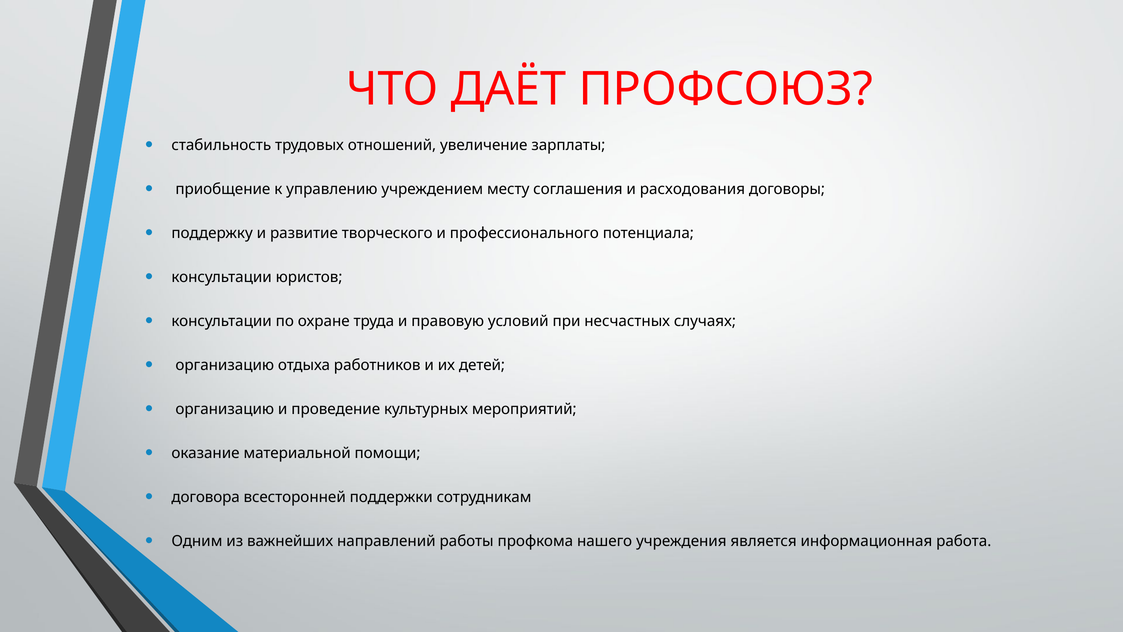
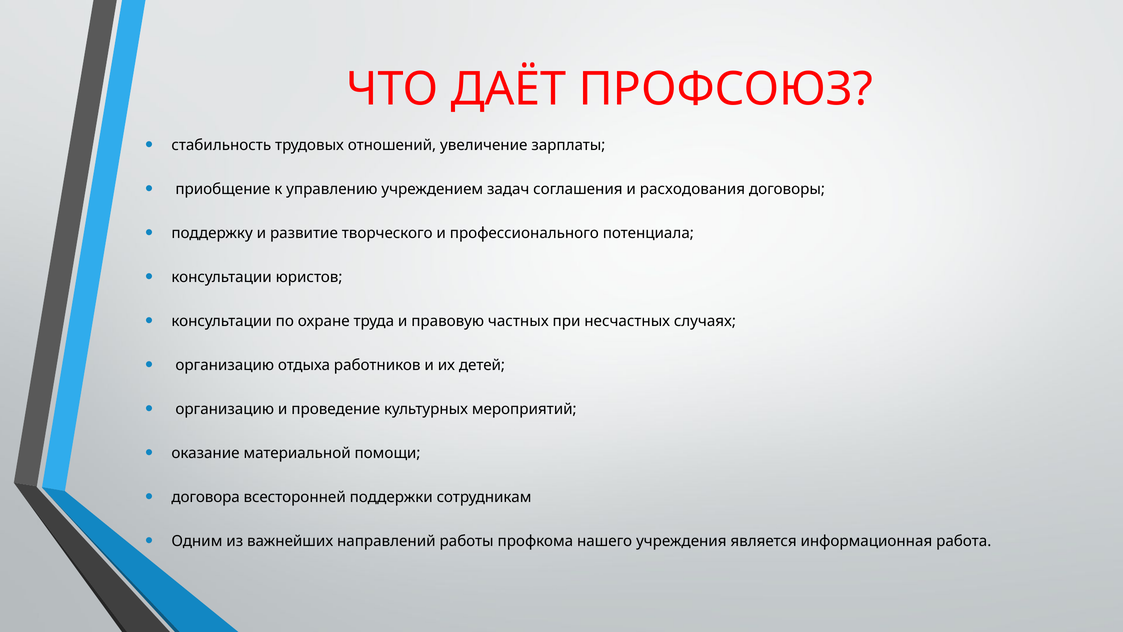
месту: месту -> задач (508, 189)
условий: условий -> частных (518, 321)
